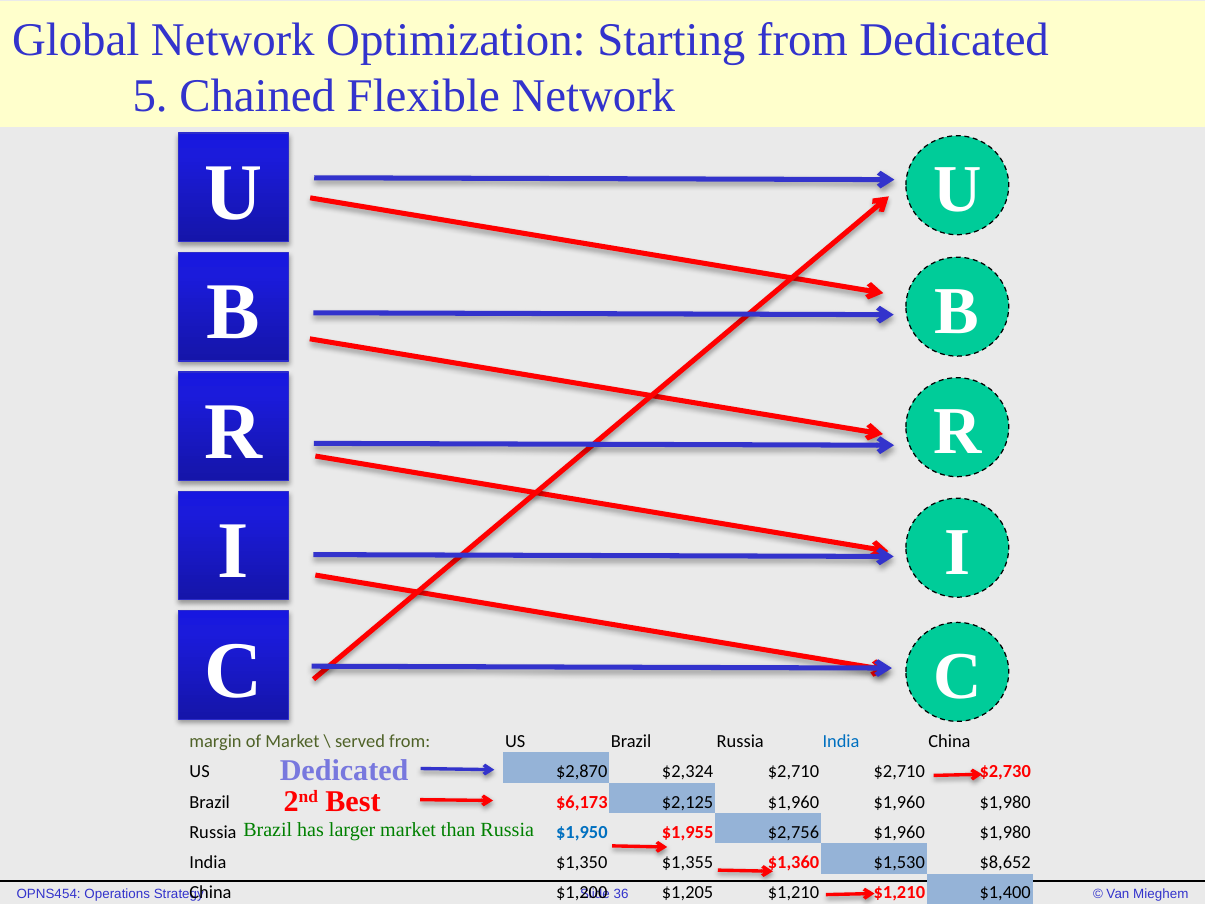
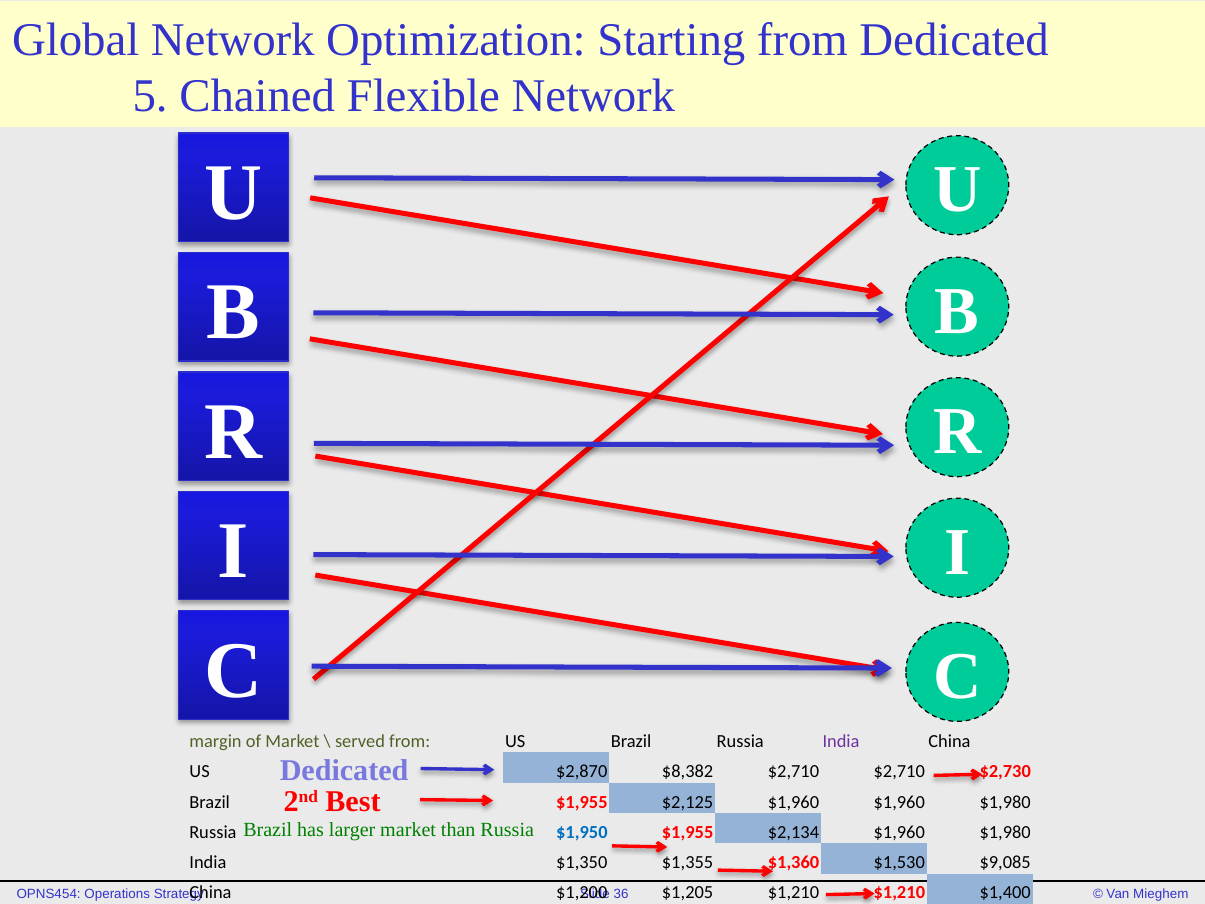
India colour: blue -> purple (841, 741)
$2,324: $2,324 -> $8,382 (688, 771)
Brazil $6,173: $6,173 -> $1,955 (582, 802)
$2,756: $2,756 -> $2,134 (793, 832)
$8,652: $8,652 -> $9,085 (1005, 862)
